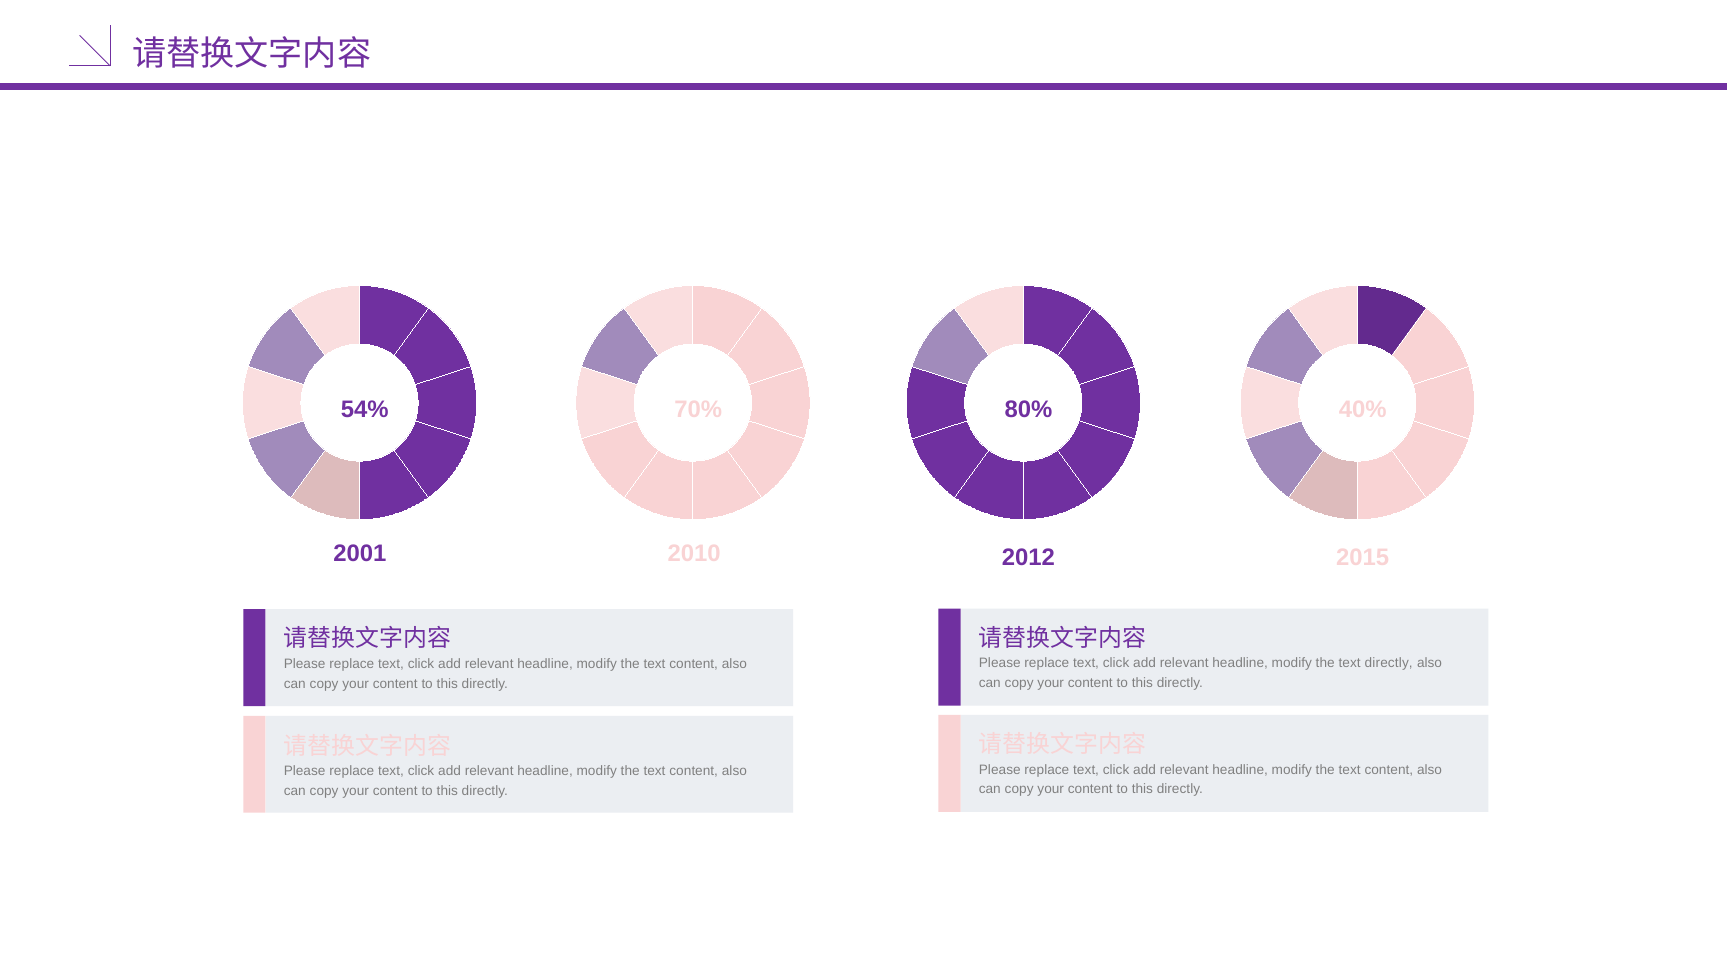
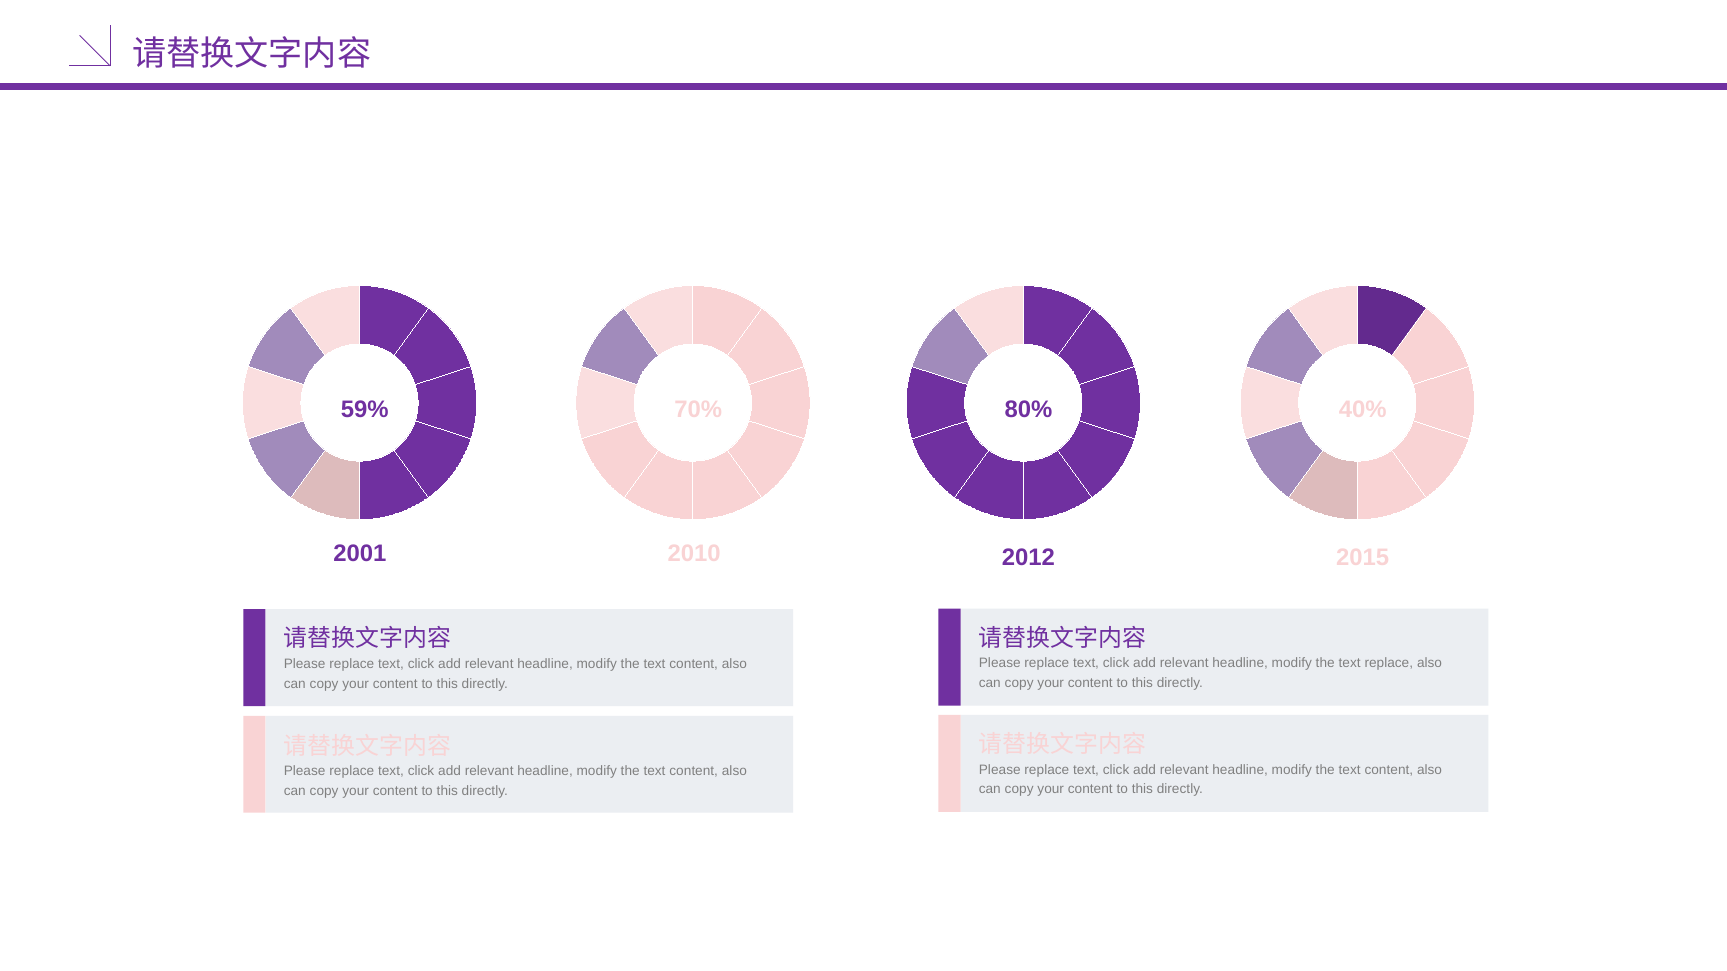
54%: 54% -> 59% (365, 410)
text directly: directly -> replace (1389, 664)
